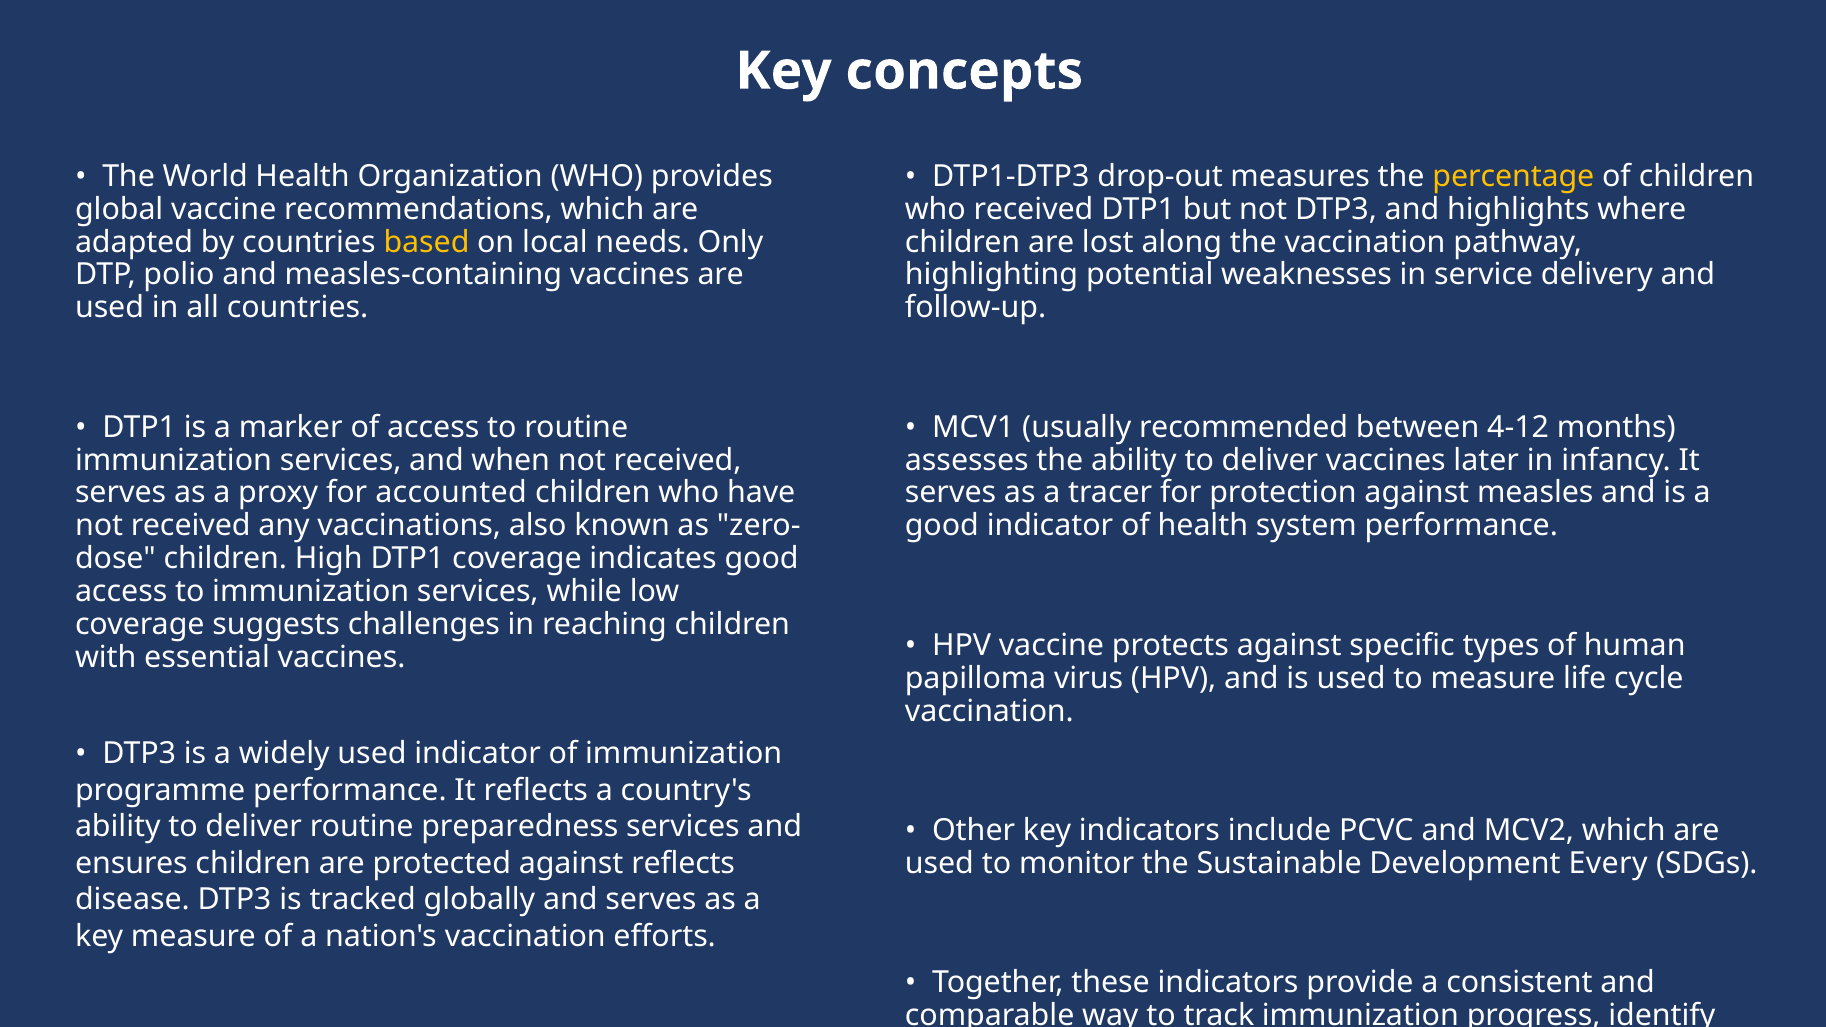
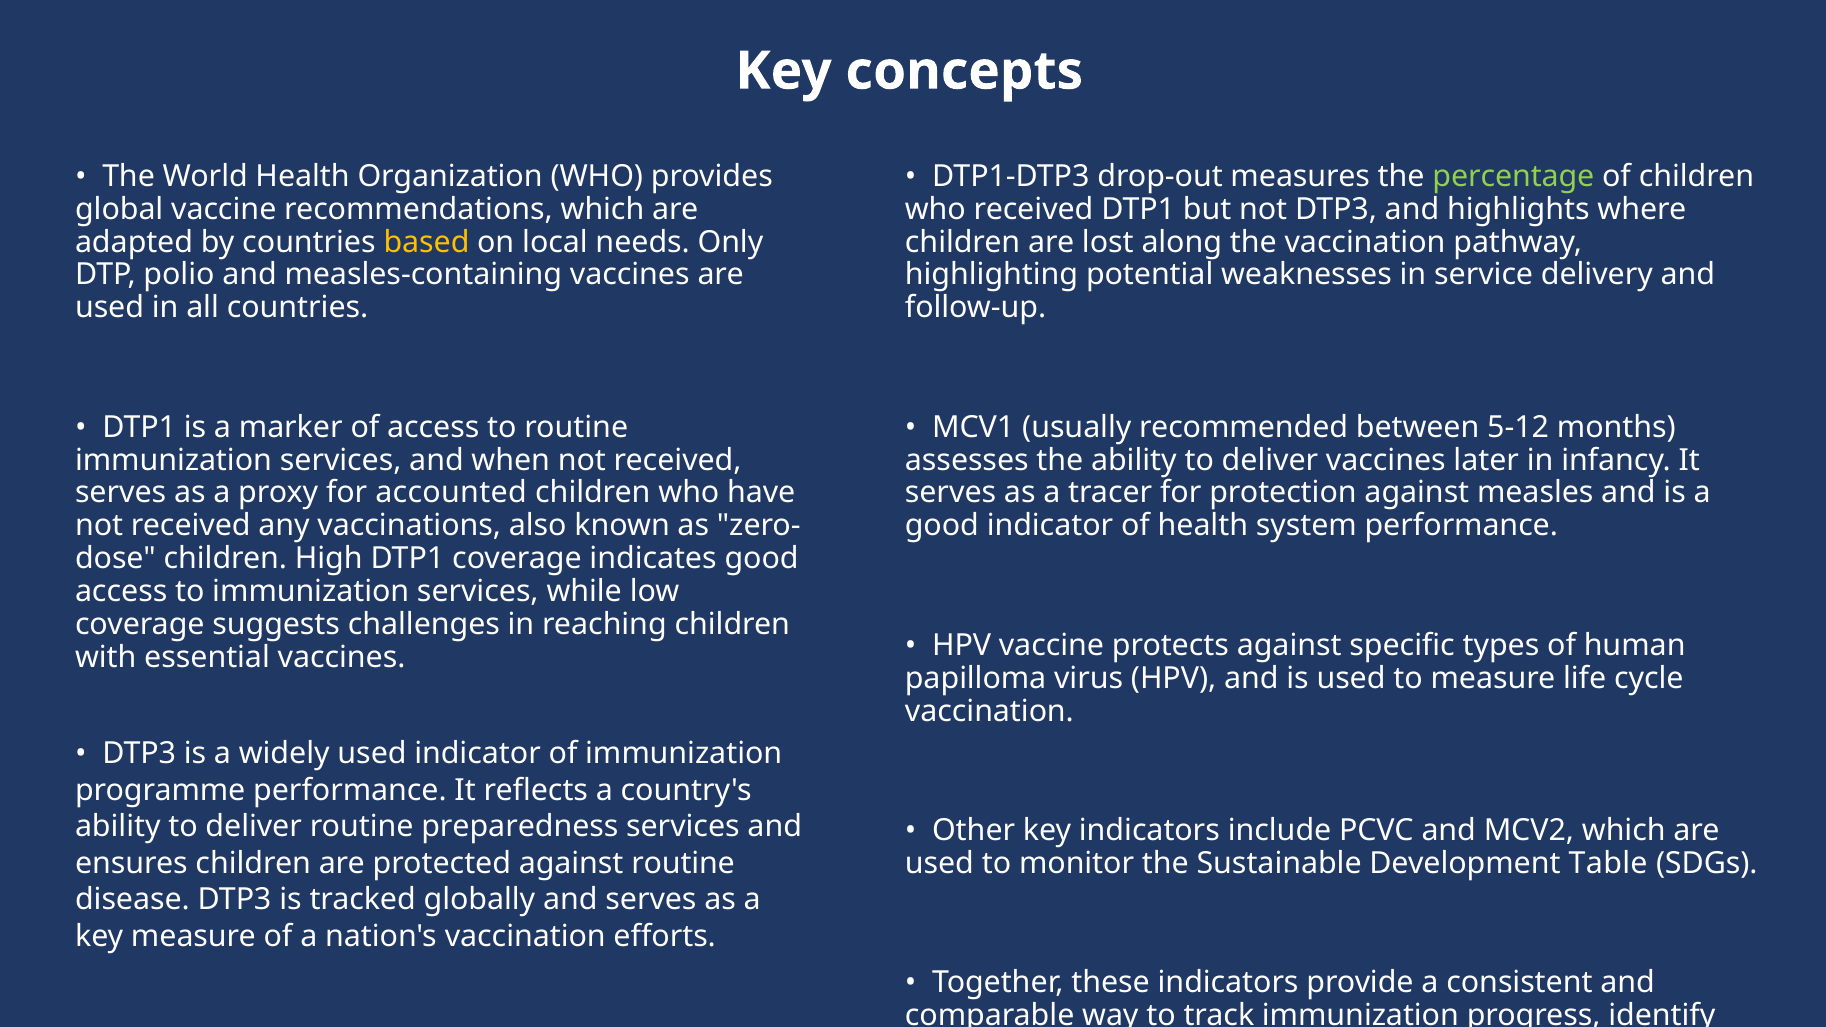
percentage colour: yellow -> light green (1513, 176)
4-12: 4-12 -> 5-12 (1518, 427)
against reflects: reflects -> routine (683, 863)
Every: Every -> Table (1608, 863)
